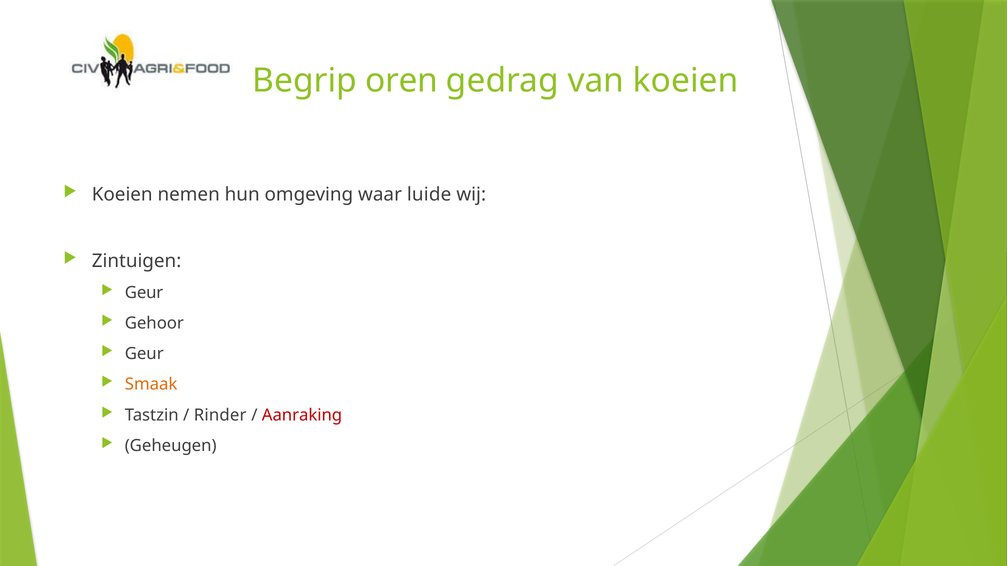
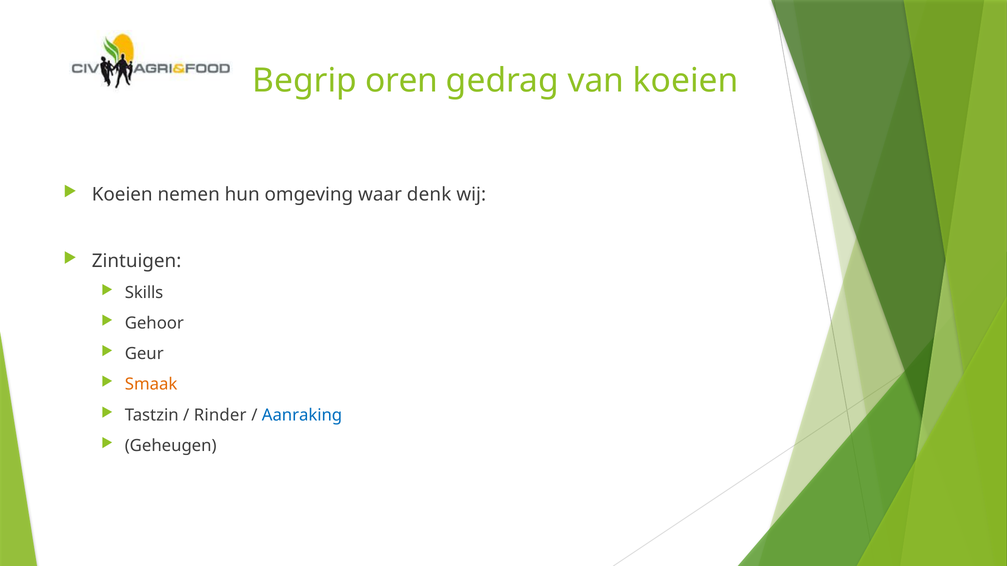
luide: luide -> denk (429, 195)
Geur: Geur -> Skills (144, 293)
Aanraking colour: red -> blue (302, 415)
